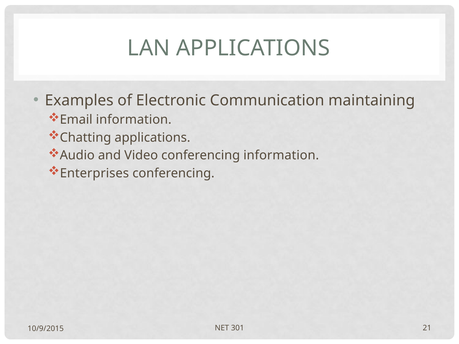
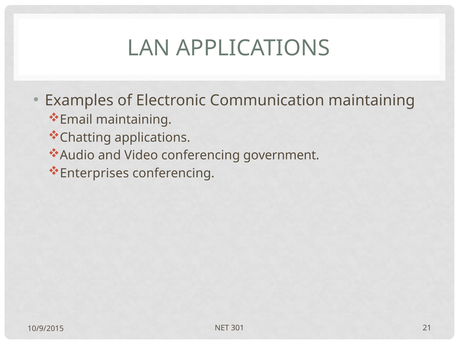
Email information: information -> maintaining (134, 120)
conferencing information: information -> government (281, 155)
